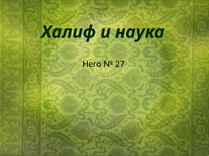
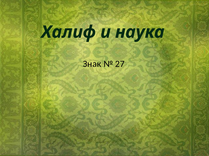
Него: Него -> Знак (92, 64)
